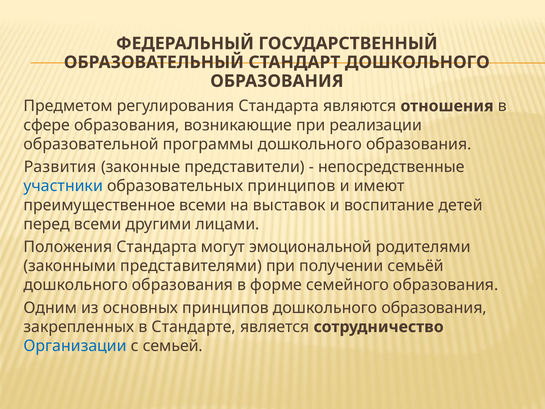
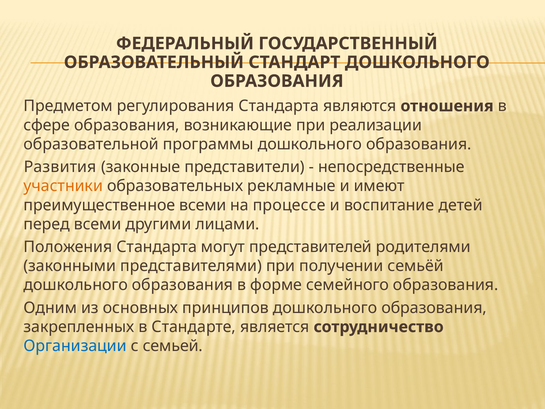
участники colour: blue -> orange (63, 186)
образовательных принципов: принципов -> рекламные (291, 186)
выставок: выставок -> процессе (289, 205)
эмоциональной: эмоциональной -> представителей (310, 247)
